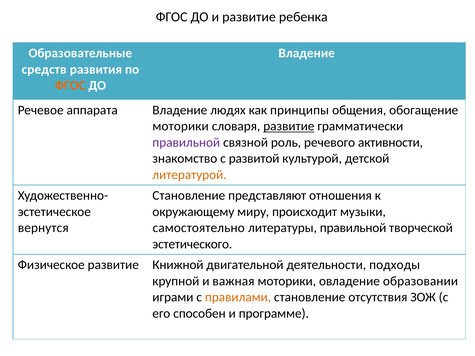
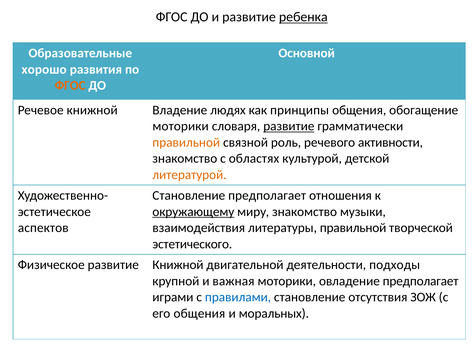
ребенка underline: none -> present (303, 17)
Владение: Владение -> Основной (307, 53)
средств: средств -> хорошо (44, 69)
Речевое аппарата: аппарата -> книжной (92, 110)
правильной colour: purple -> orange (186, 142)
развитой: развитой -> областях (254, 159)
Становление представляют: представляют -> предполагает (267, 196)
окружающему underline: none -> present (193, 212)
миру происходит: происходит -> знакомство (305, 212)
вернутся: вернутся -> аспектов (43, 228)
самостоятельно: самостоятельно -> взаимодействия (199, 228)
овладение образовании: образовании -> предполагает (421, 281)
правилами colour: orange -> blue (238, 297)
его способен: способен -> общения (199, 314)
программе: программе -> моральных (274, 314)
